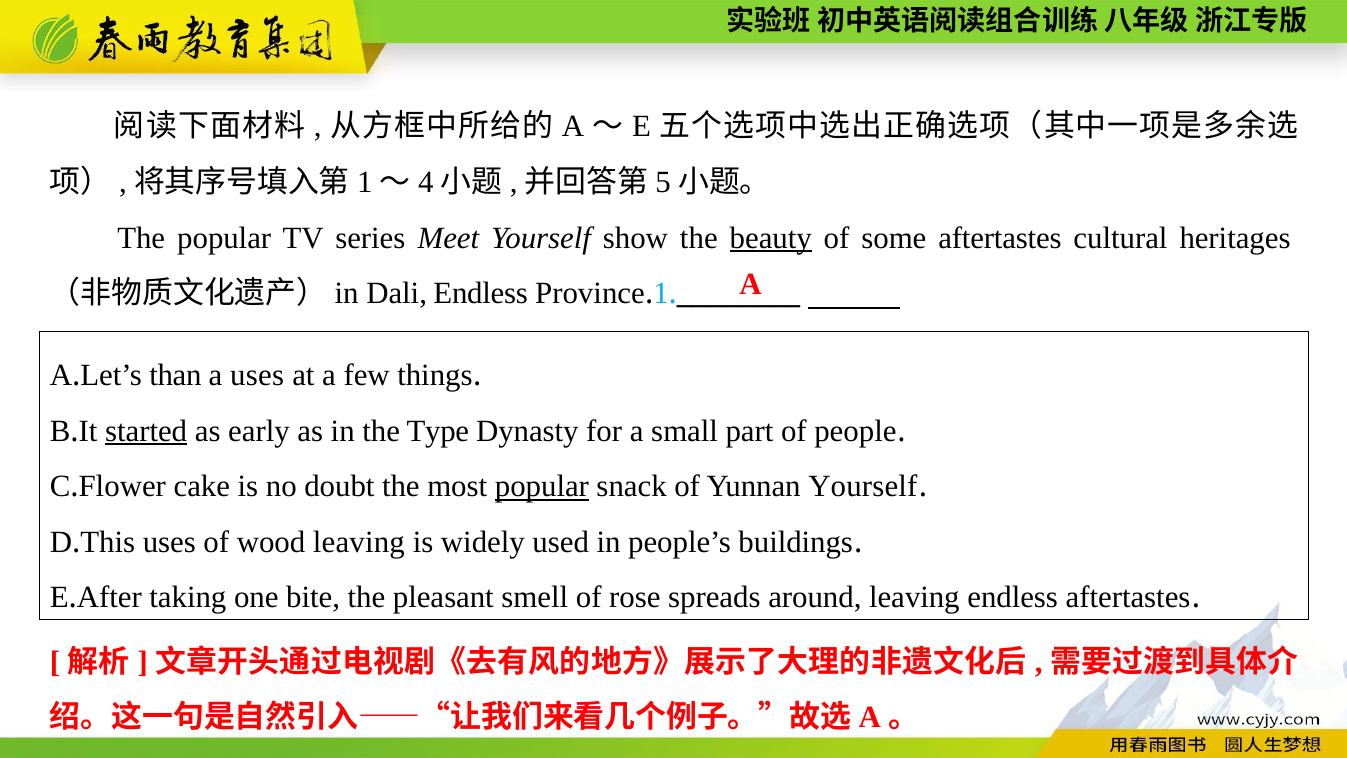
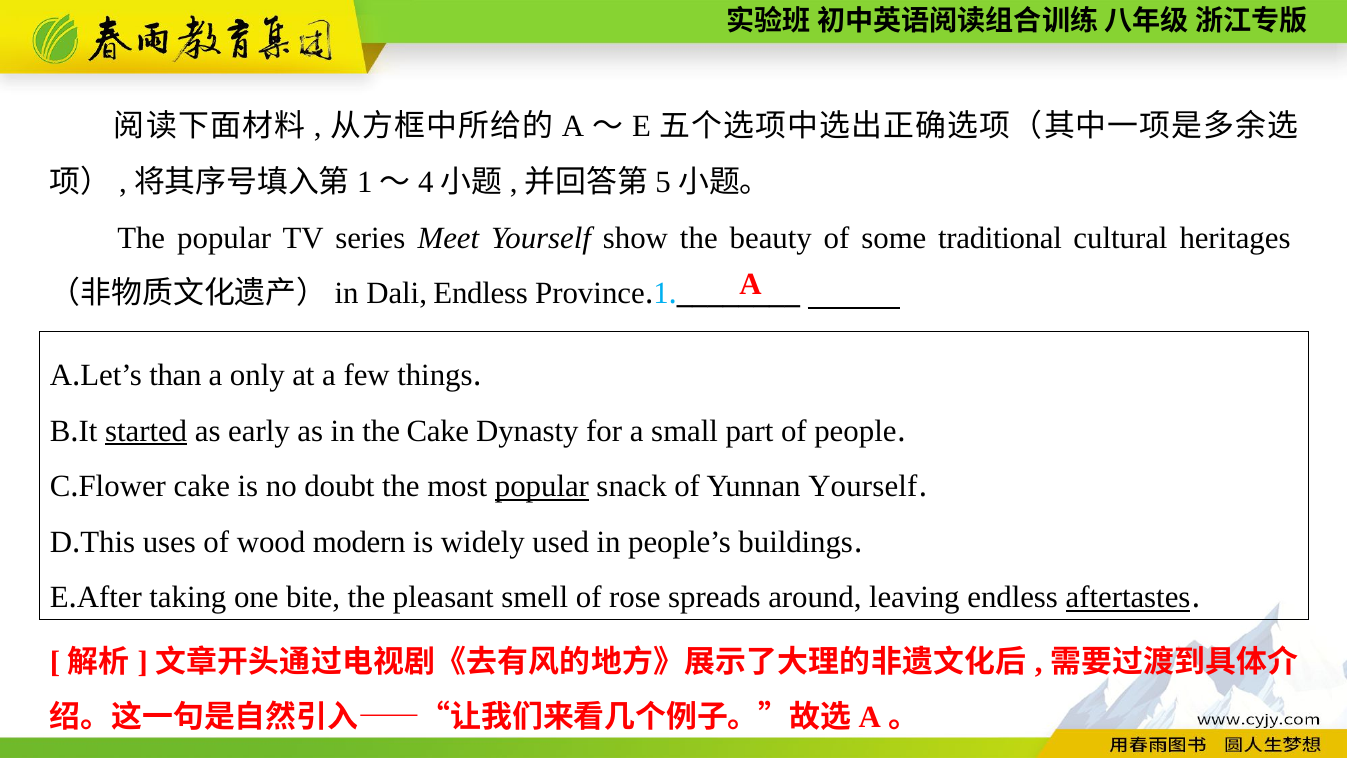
beauty underline: present -> none (771, 238)
some aftertastes: aftertastes -> traditional (1000, 238)
a uses: uses -> only (257, 375)
the Type: Type -> Cake (438, 431)
wood leaving: leaving -> modern (359, 542)
aftertastes underline: none -> present (1128, 597)
